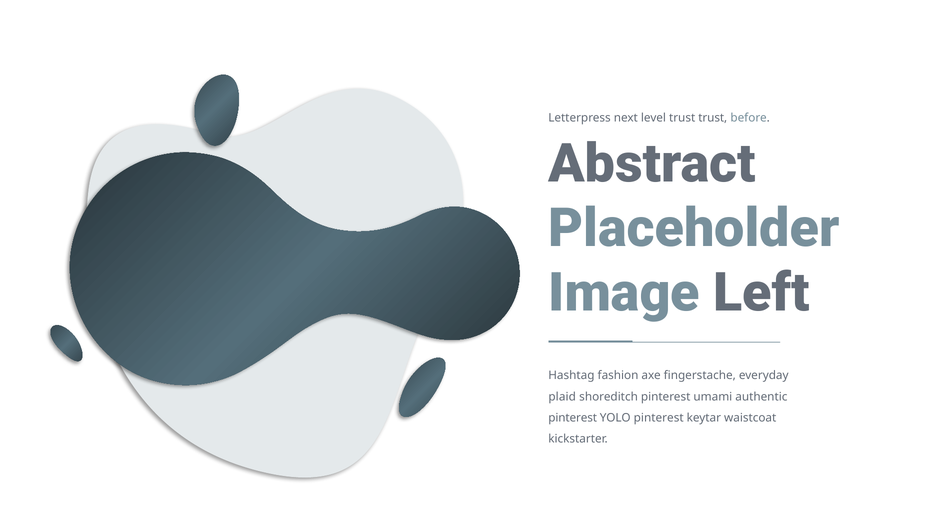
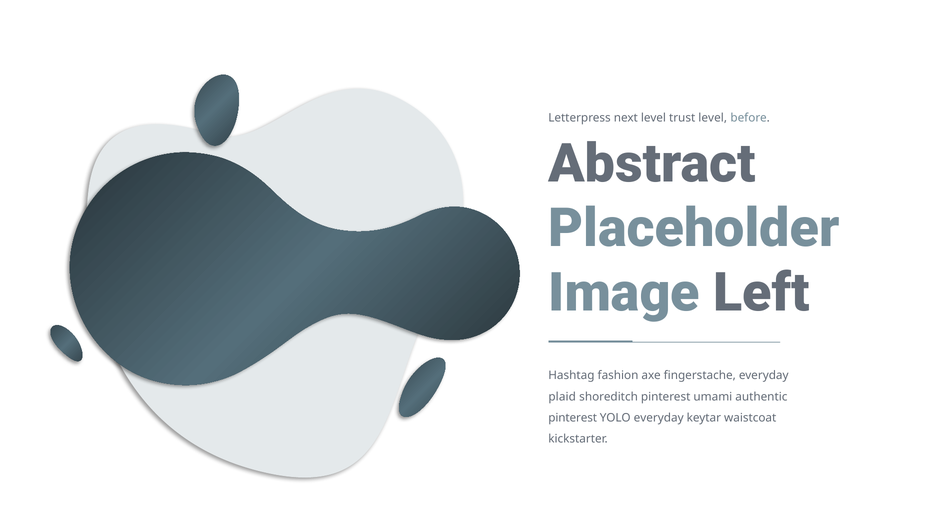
trust trust: trust -> level (713, 118)
YOLO pinterest: pinterest -> everyday (659, 418)
